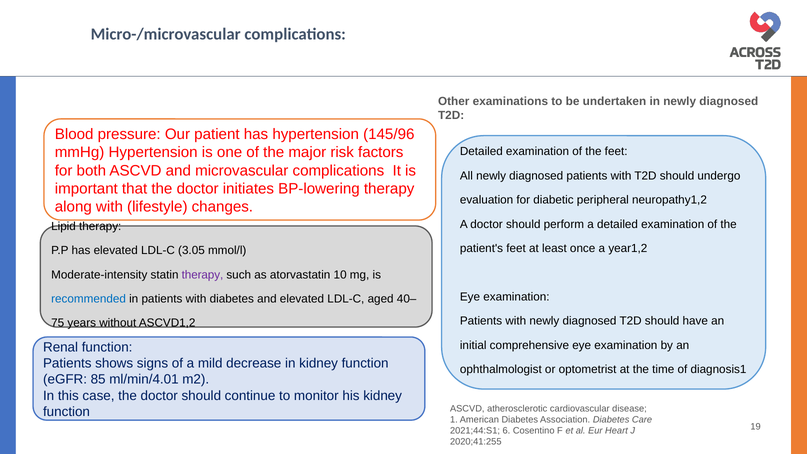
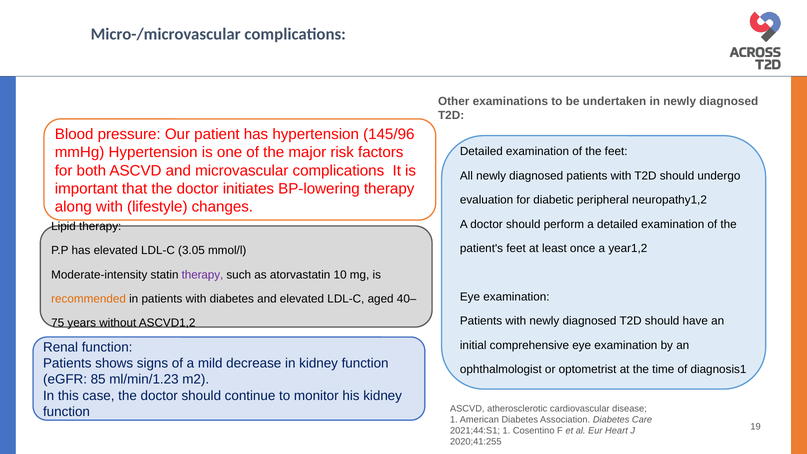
recommended colour: blue -> orange (89, 299)
ml/min/4.01: ml/min/4.01 -> ml/min/1.23 (144, 379)
2021;44:S1 6: 6 -> 1 (506, 431)
